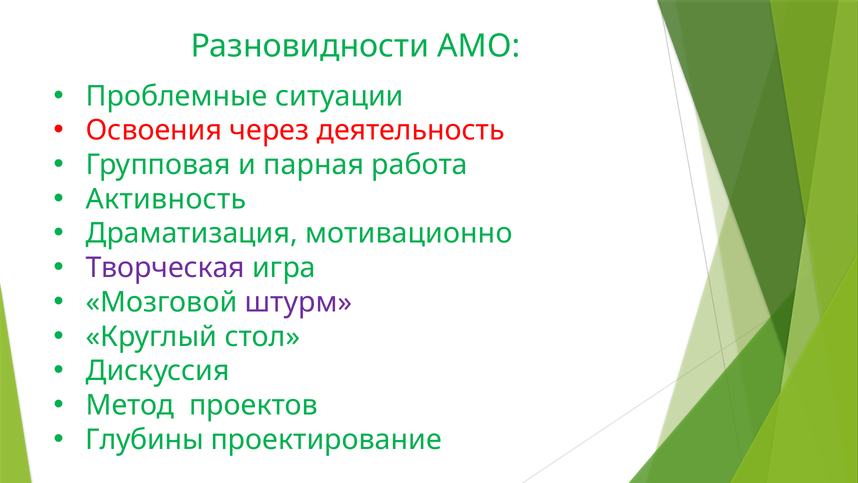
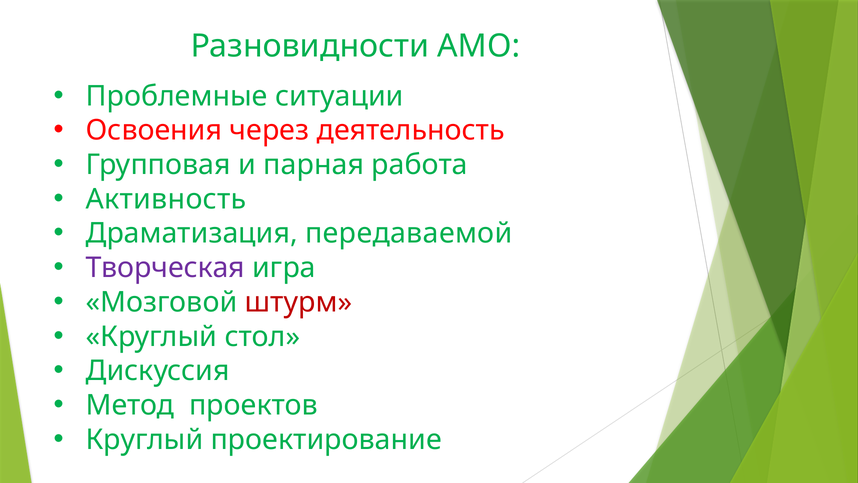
мотивационно: мотивационно -> передаваемой (409, 233)
штурм colour: purple -> red (298, 302)
Глубины: Глубины -> Круглый (145, 439)
